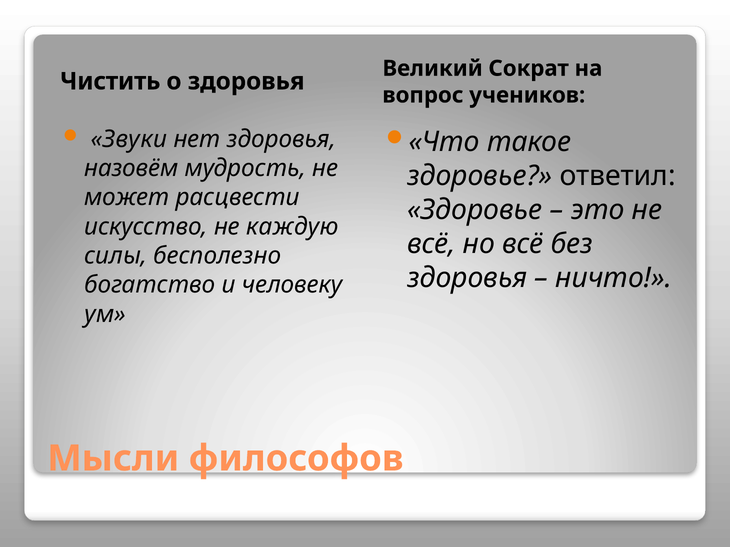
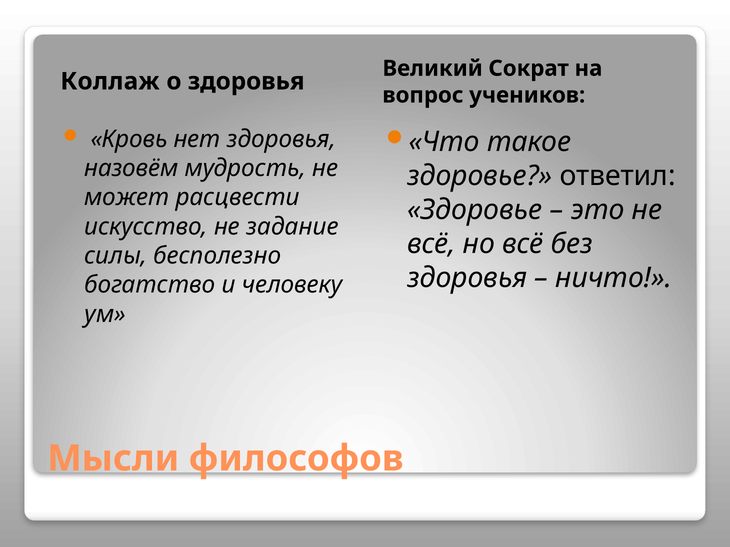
Чистить: Чистить -> Коллаж (110, 81)
Звуки: Звуки -> Кровь (129, 139)
каждую: каждую -> задание (292, 227)
